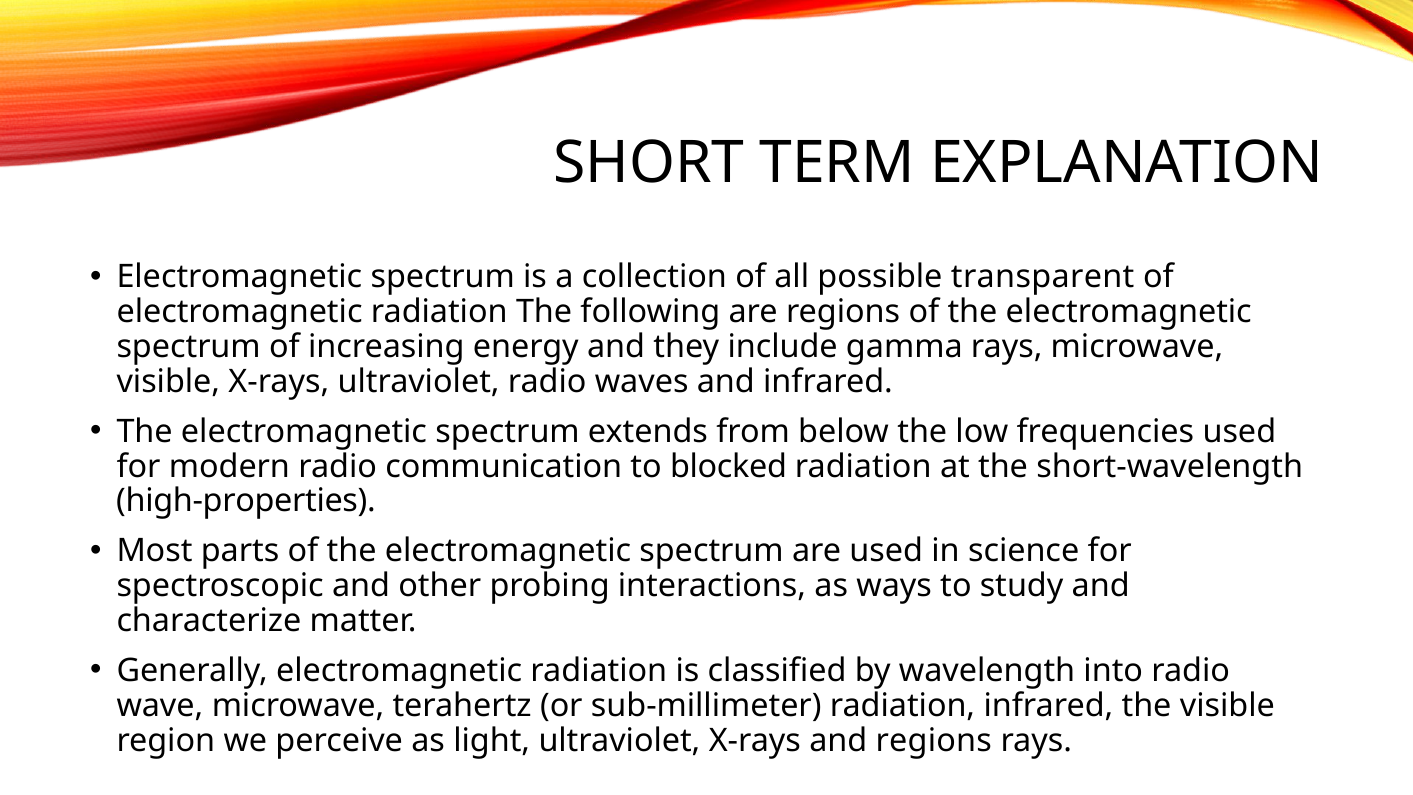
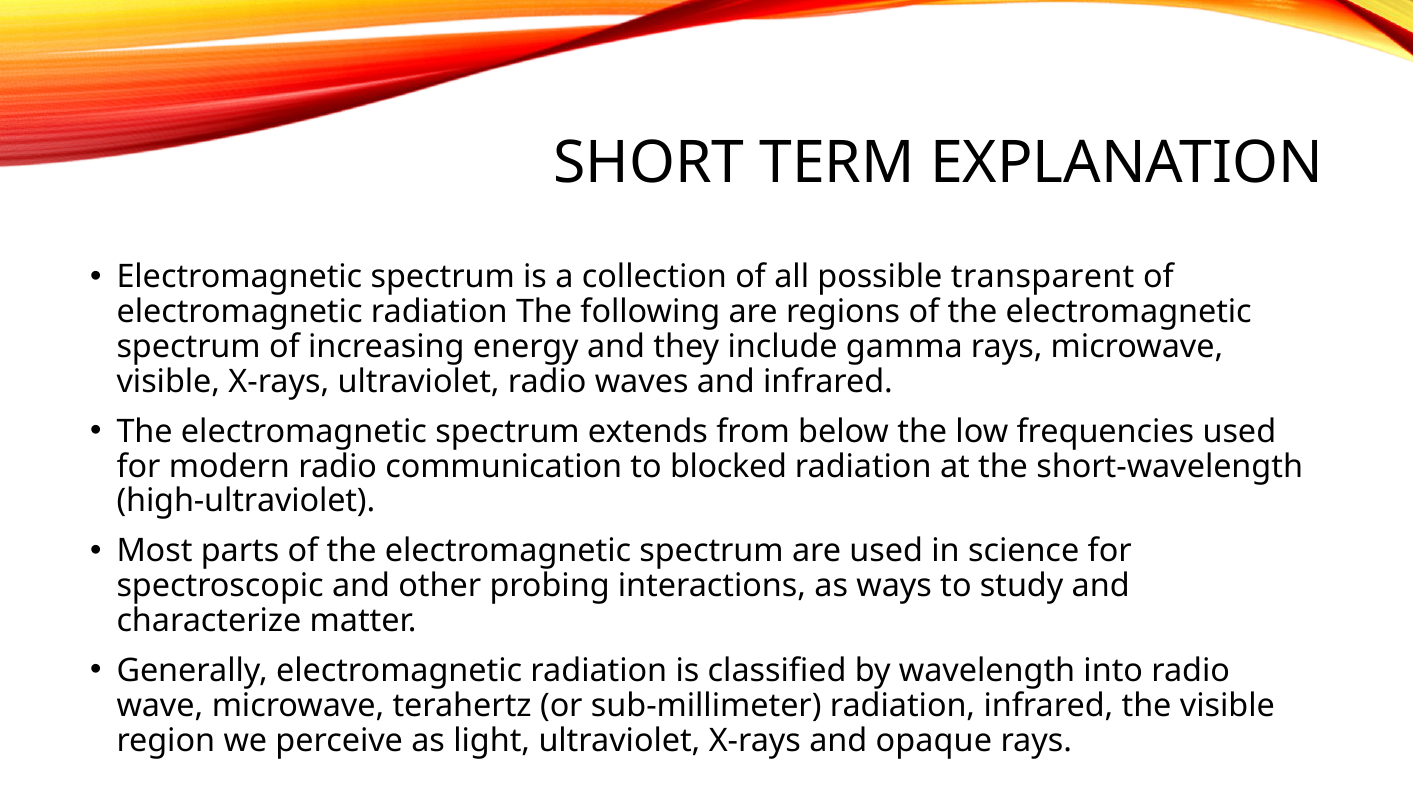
high-properties: high-properties -> high-ultraviolet (246, 501)
and regions: regions -> opaque (934, 740)
